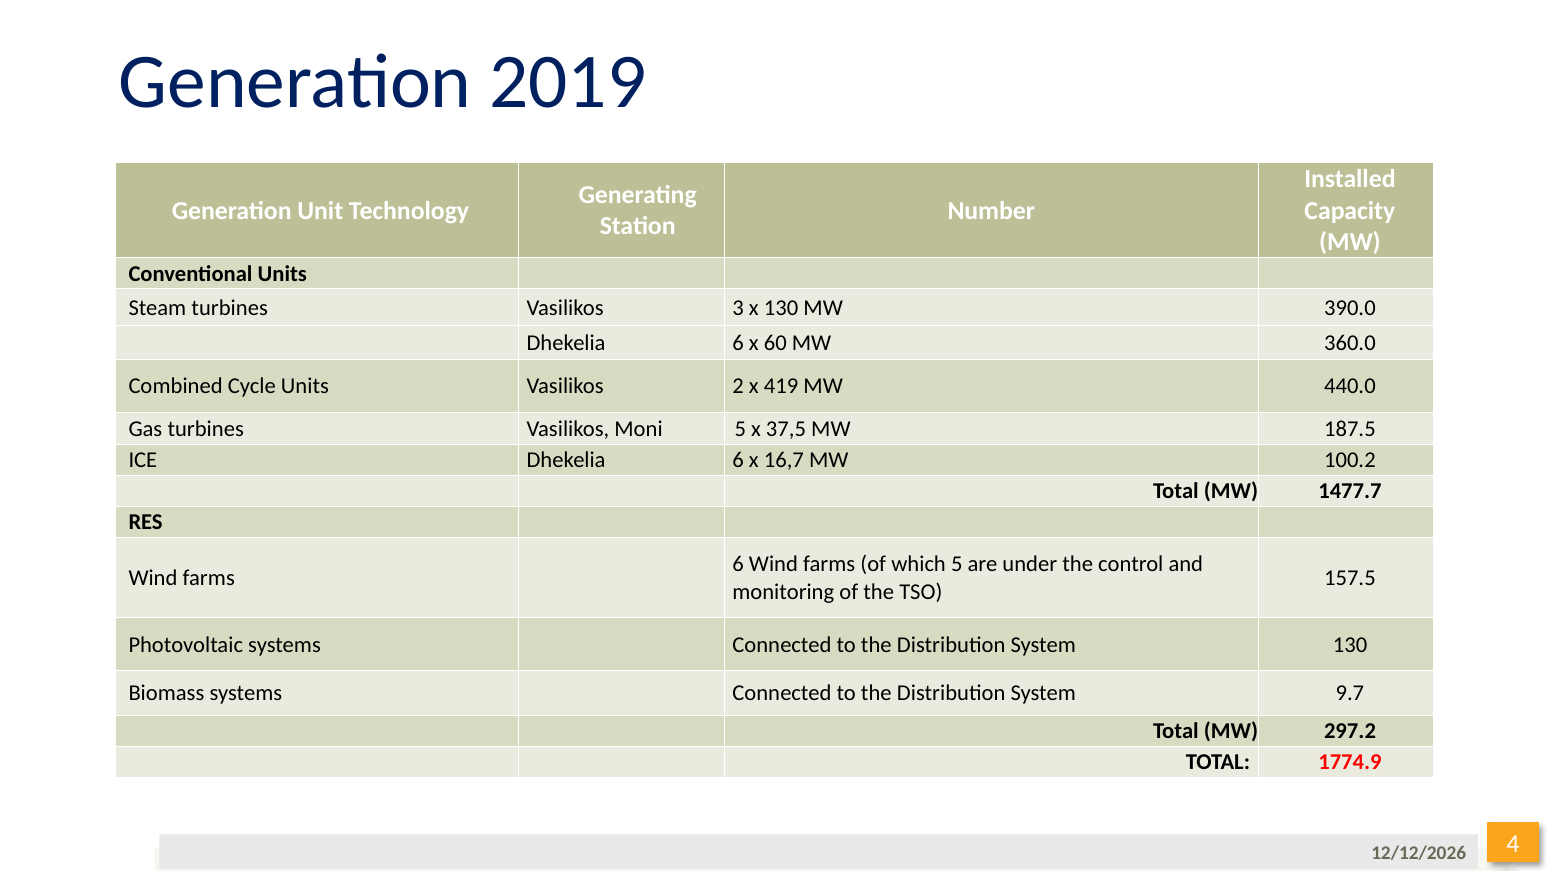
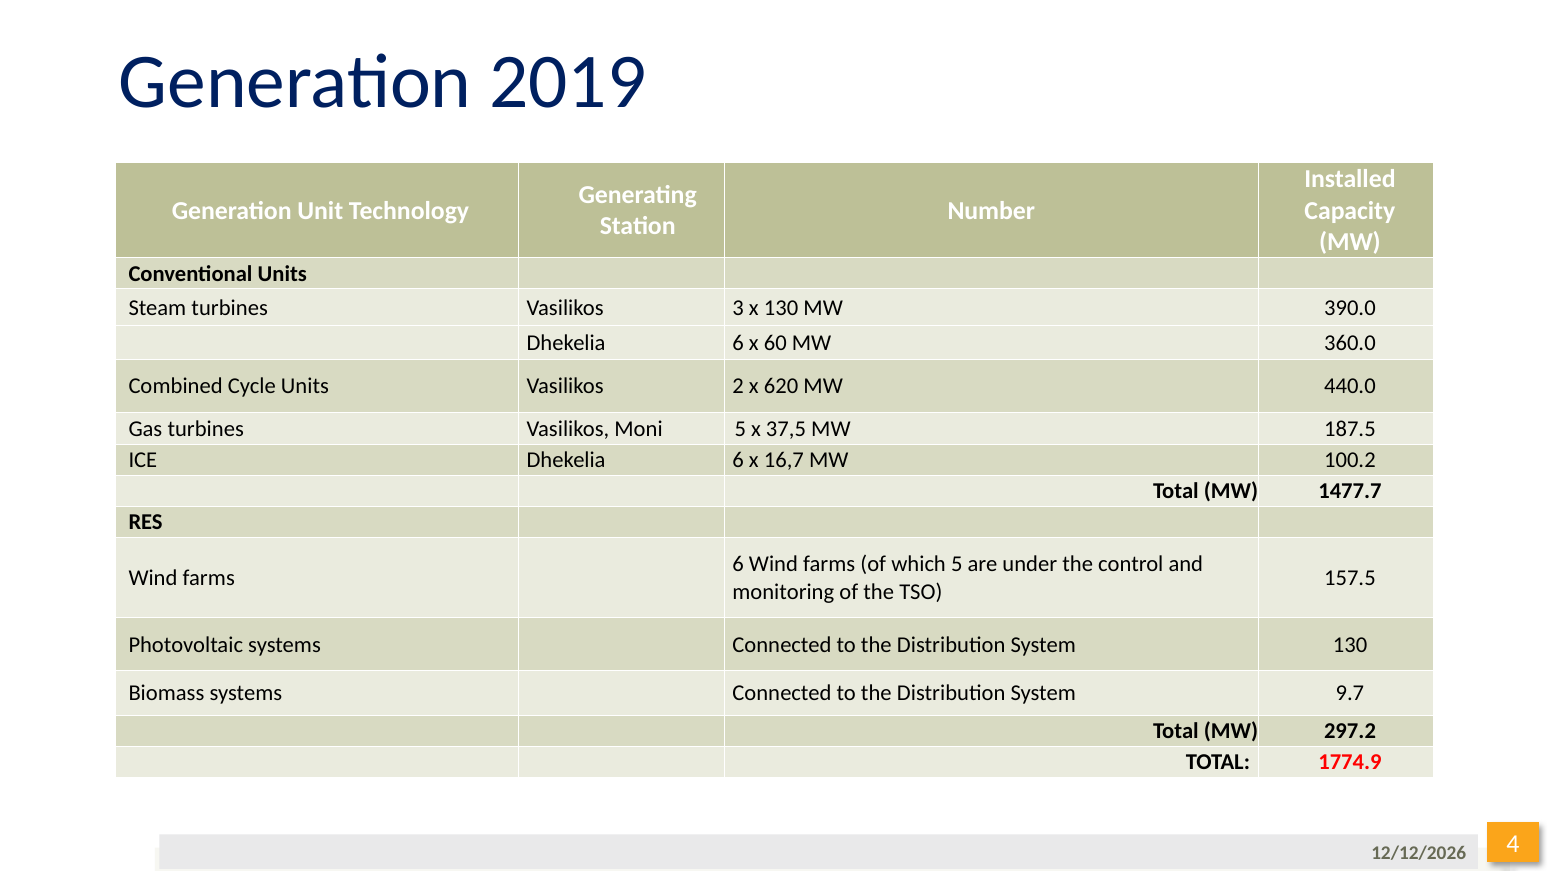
419: 419 -> 620 (781, 386)
